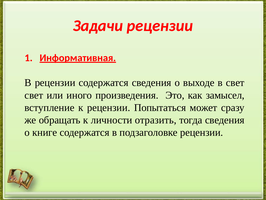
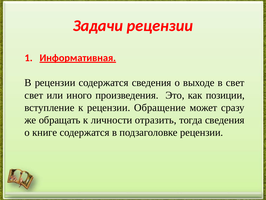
замысел: замысел -> позиции (225, 95)
Попытаться: Попытаться -> Обращение (160, 107)
